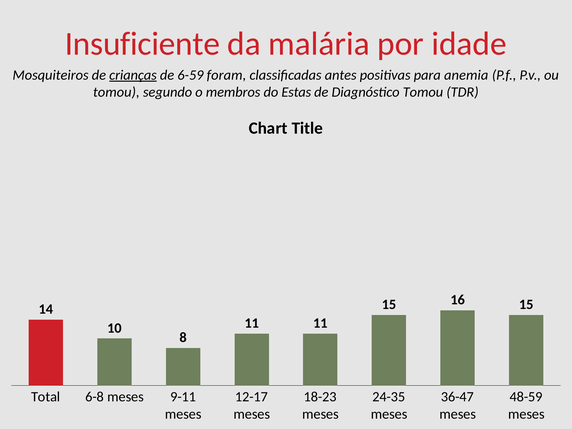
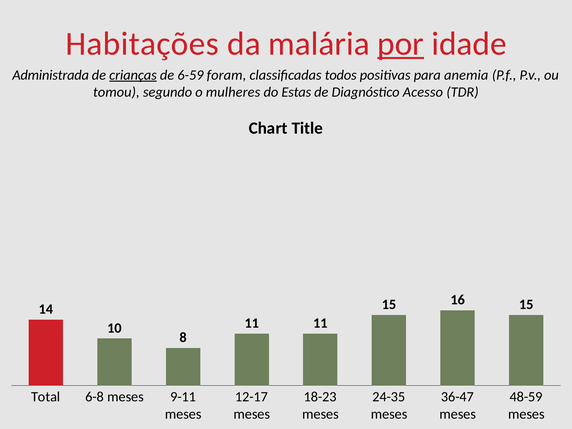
Insuficiente: Insuficiente -> Habitações (142, 44)
por underline: none -> present (401, 44)
Mosquiteiros: Mosquiteiros -> Administrada (51, 75)
antes: antes -> todos (341, 75)
membros: membros -> mulheres (233, 92)
Diagnóstico Tomou: Tomou -> Acesso (423, 92)
